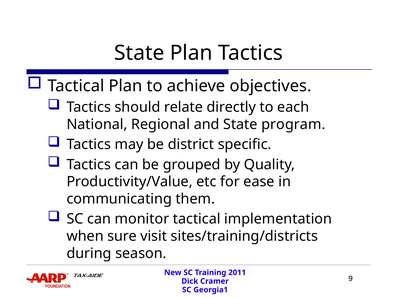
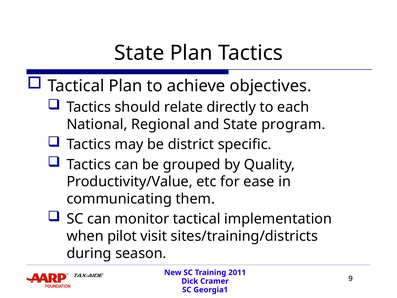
sure: sure -> pilot (122, 236)
